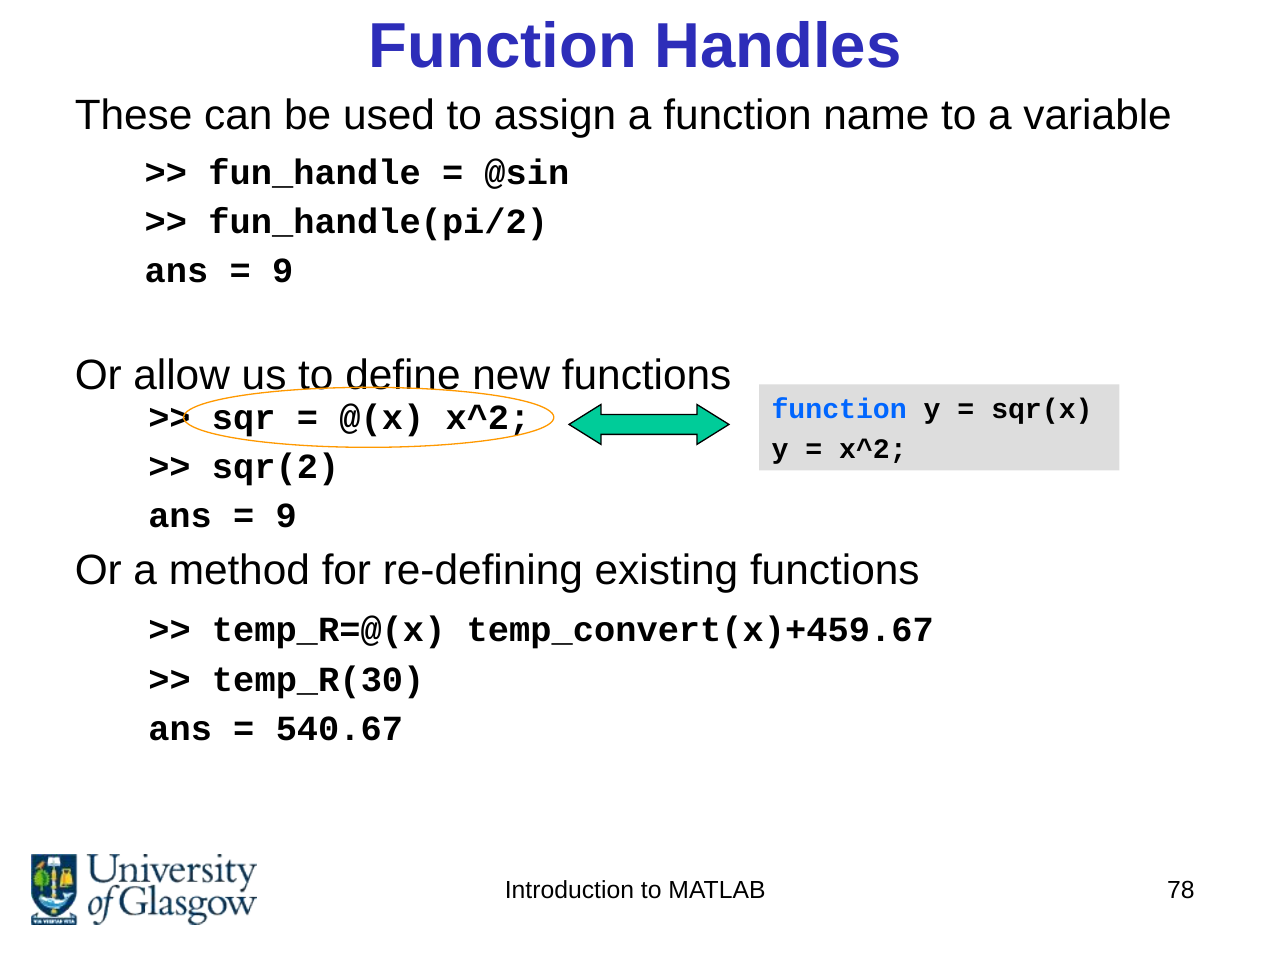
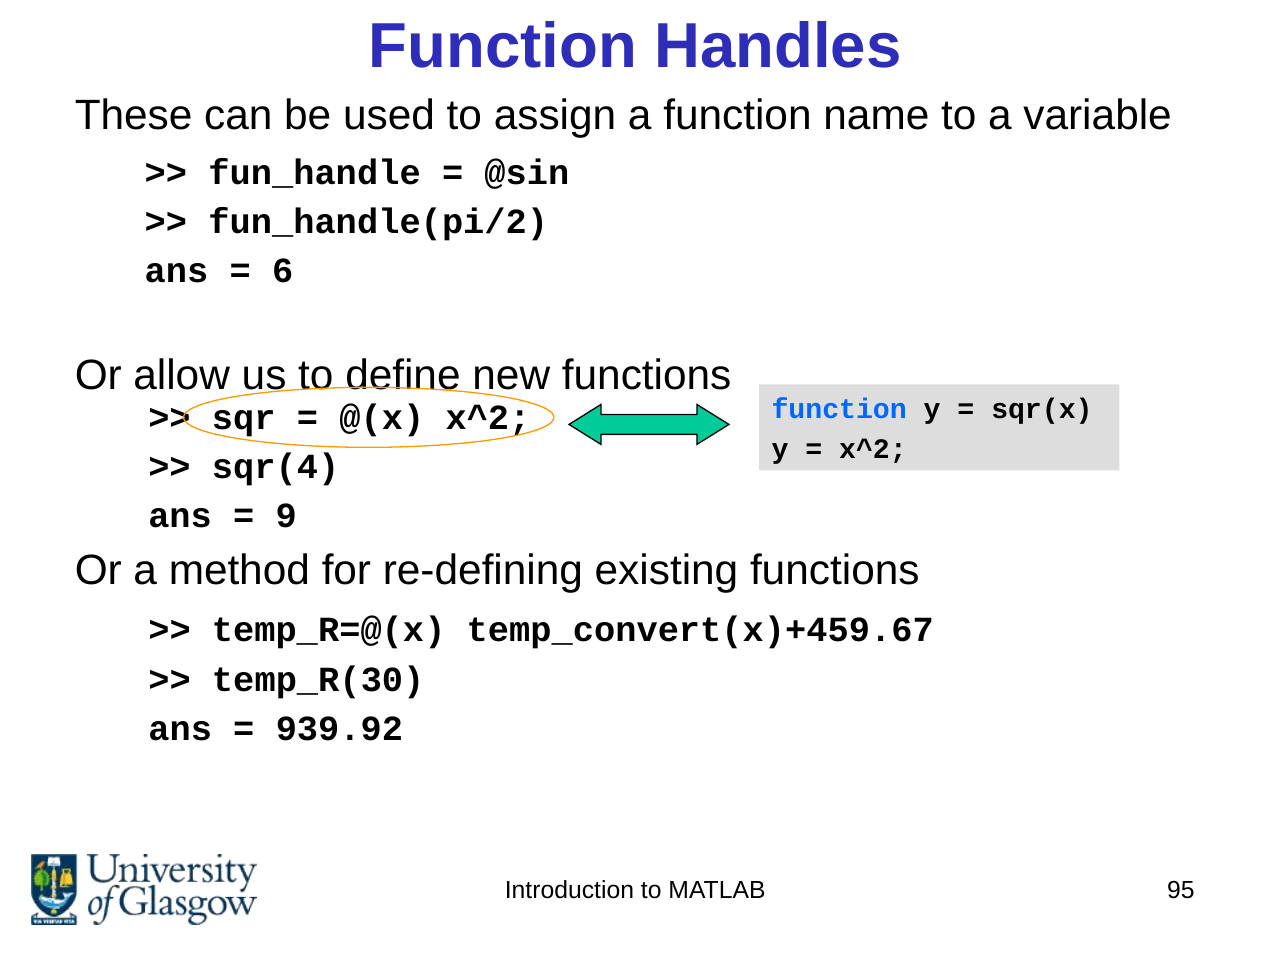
9: 9 -> 6 (283, 271)
sqr(2: sqr(2 -> sqr(4 (276, 467)
540.67: 540.67 -> 939.92 (339, 729)
78: 78 -> 95 (1181, 891)
